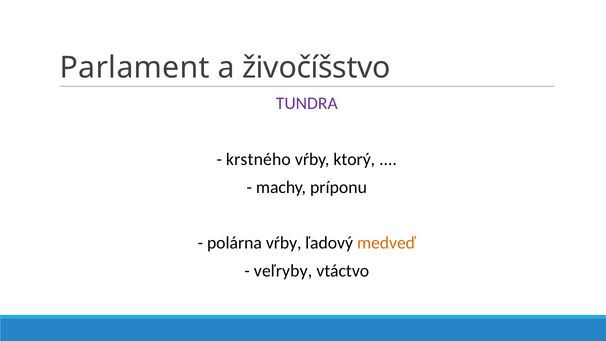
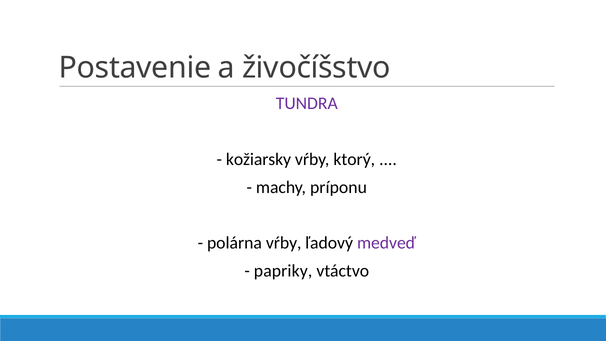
Parlament: Parlament -> Postavenie (135, 68)
krstného: krstného -> kožiarsky (259, 159)
medveď colour: orange -> purple (386, 243)
veľryby: veľryby -> papriky (283, 271)
